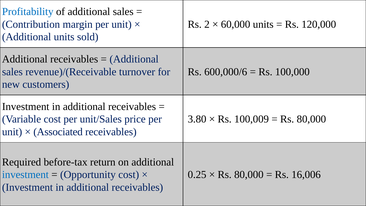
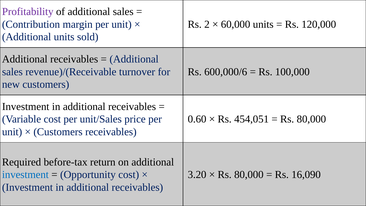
Profitability colour: blue -> purple (28, 12)
3.80: 3.80 -> 0.60 (197, 119)
100,009: 100,009 -> 454,051 (252, 119)
Associated: Associated -> Customers (58, 132)
0.25: 0.25 -> 3.20 (197, 175)
16,006: 16,006 -> 16,090 (306, 175)
